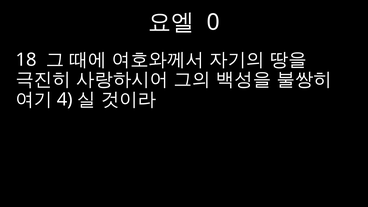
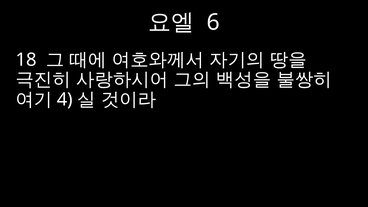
0: 0 -> 6 (213, 22)
